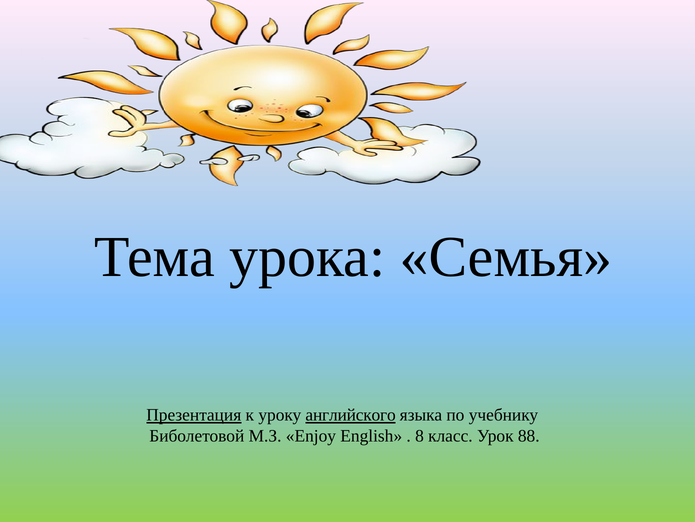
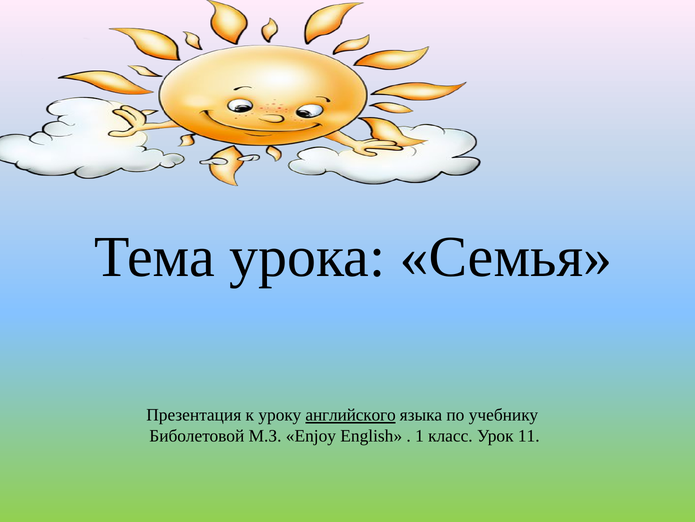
Презентация underline: present -> none (194, 415)
8: 8 -> 1 (420, 436)
88: 88 -> 11 (529, 436)
